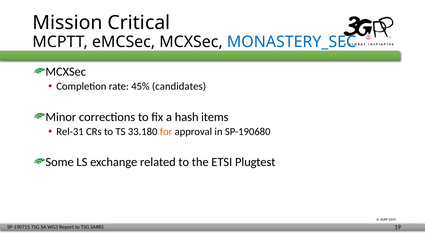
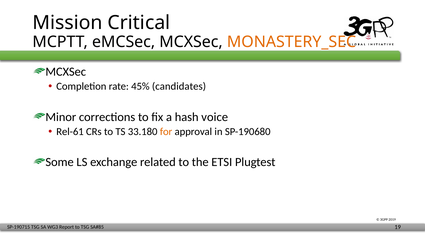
MONASTERY_SEC colour: blue -> orange (291, 42)
items: items -> voice (215, 117)
Rel-31: Rel-31 -> Rel-61 (70, 132)
